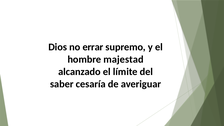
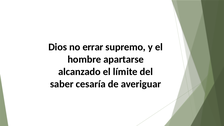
majestad: majestad -> apartarse (124, 59)
